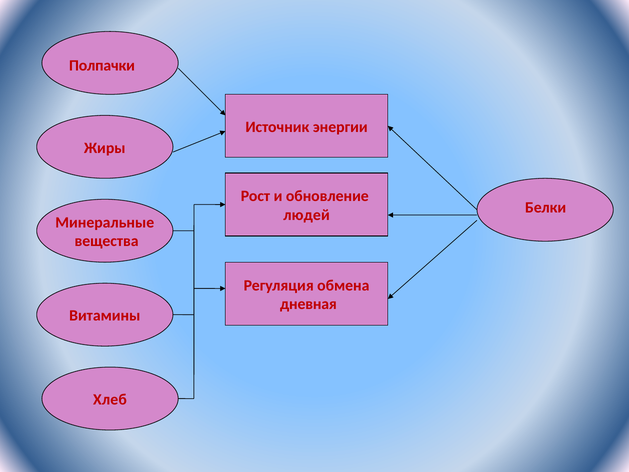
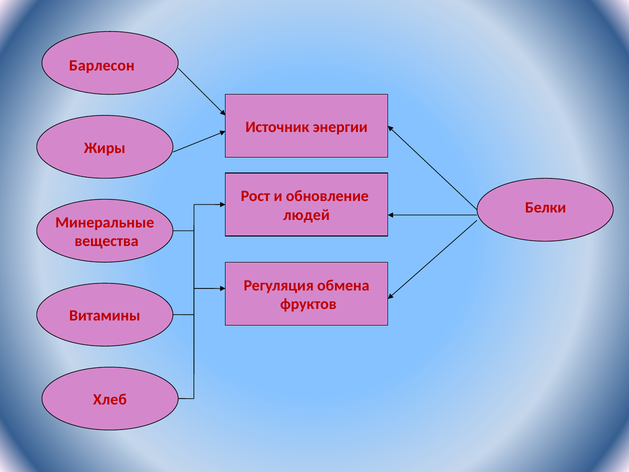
Полпачки: Полпачки -> Барлесон (102, 65)
дневная: дневная -> фруктов (308, 304)
